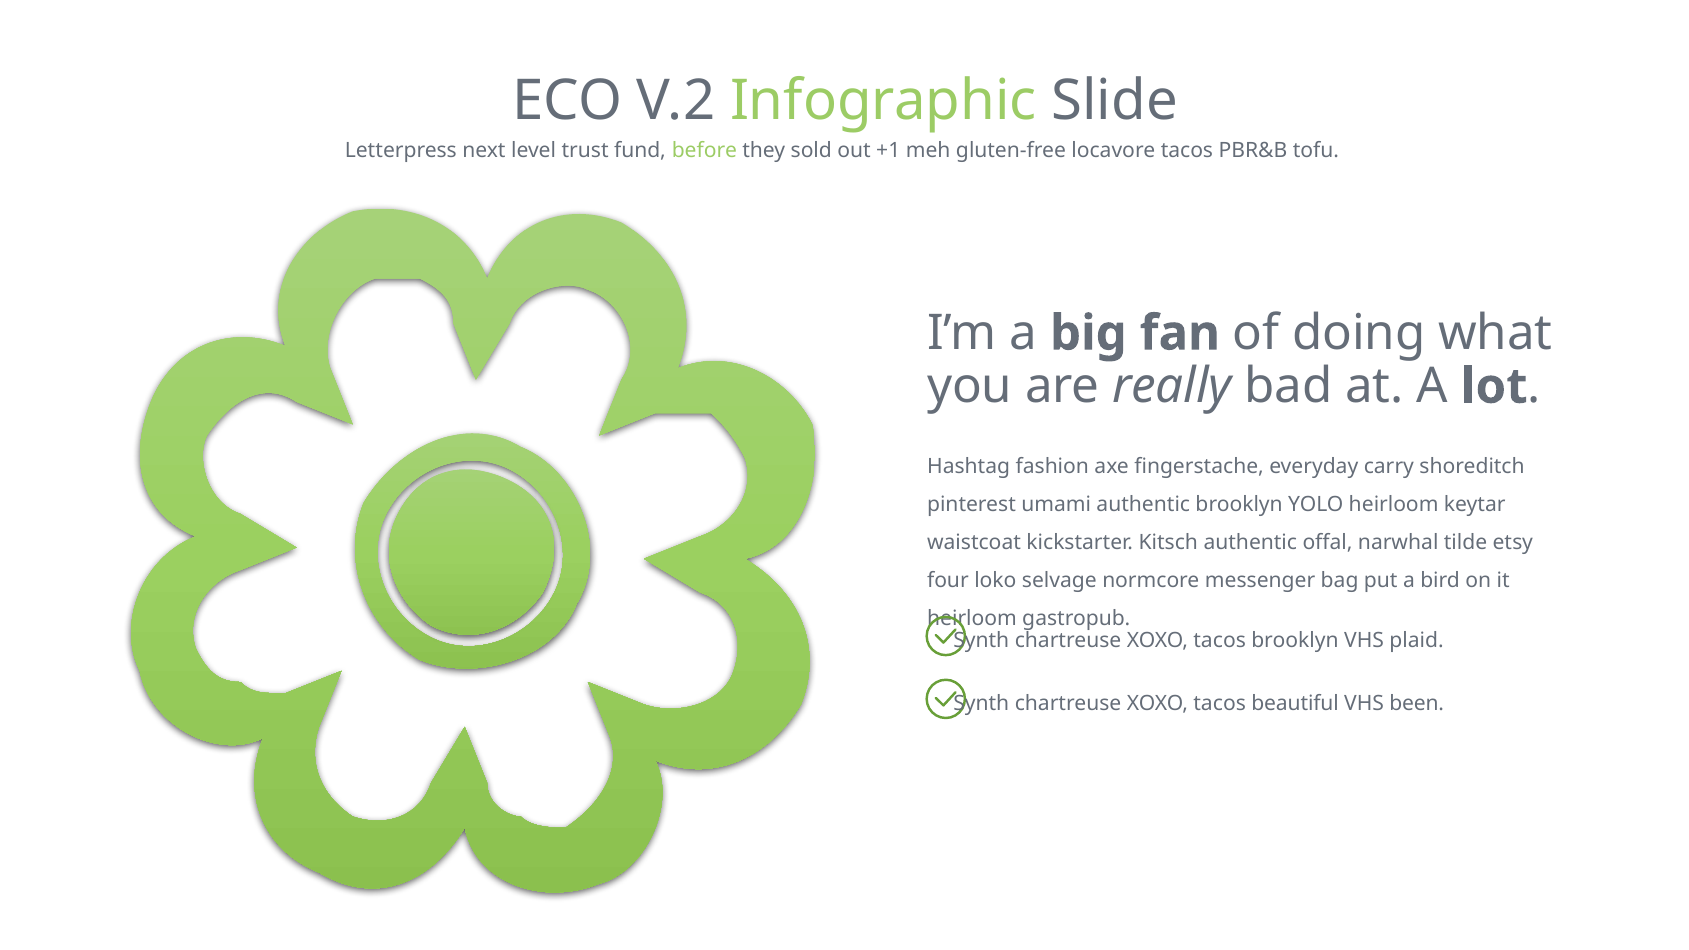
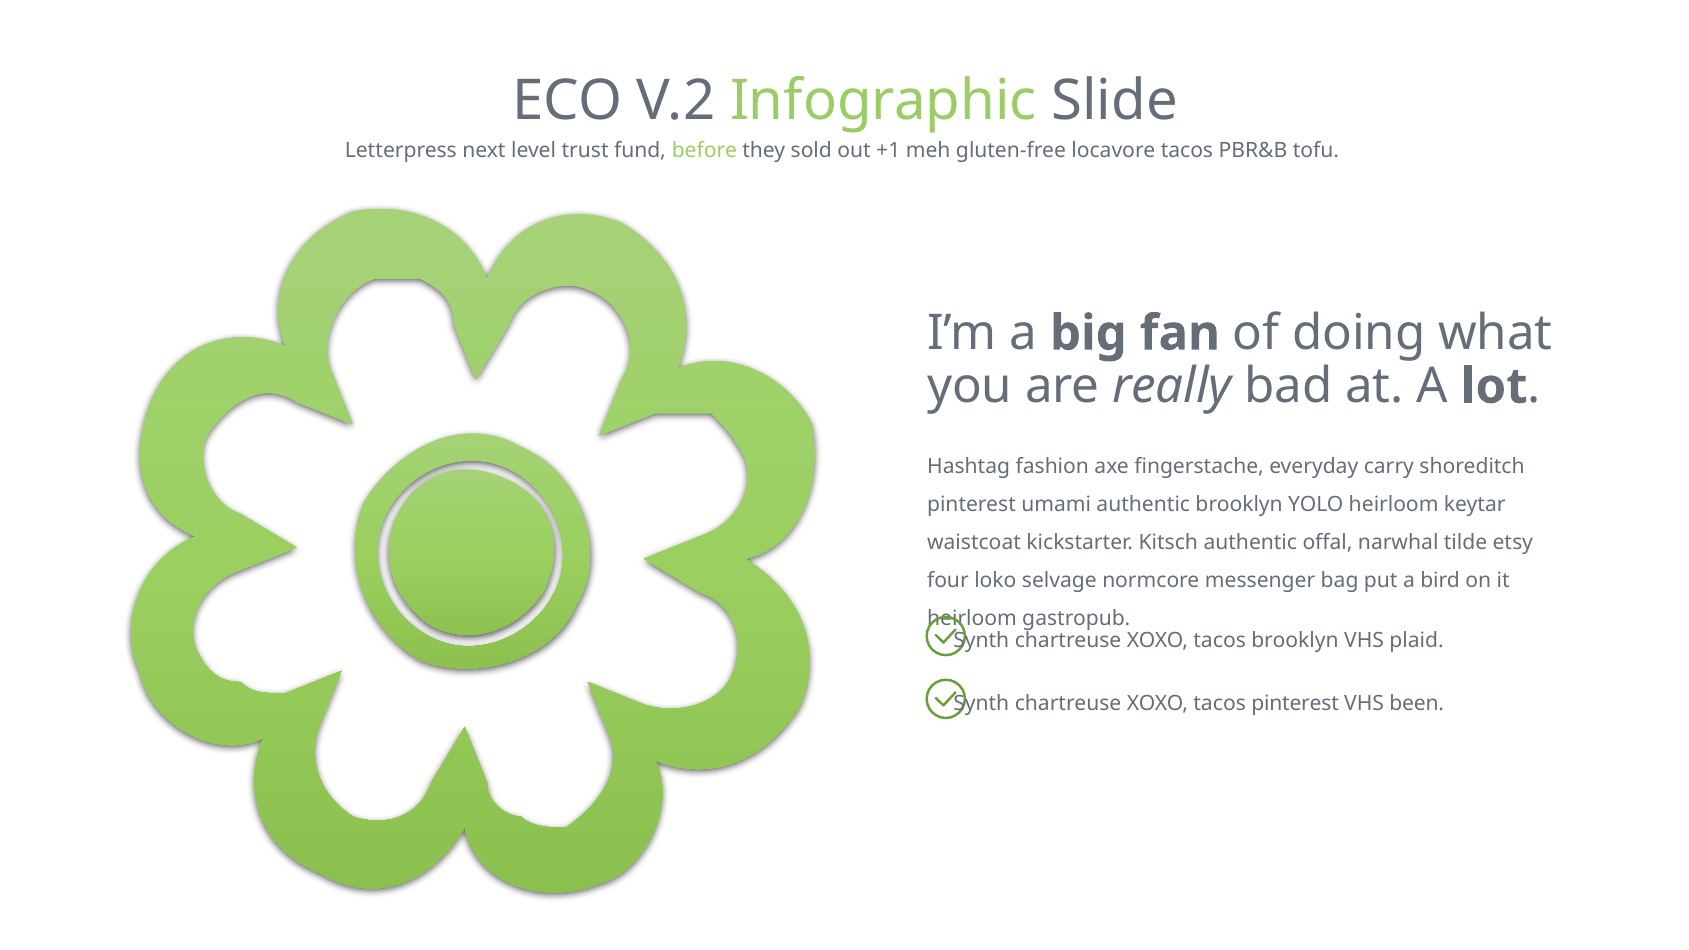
tacos beautiful: beautiful -> pinterest (1295, 704)
